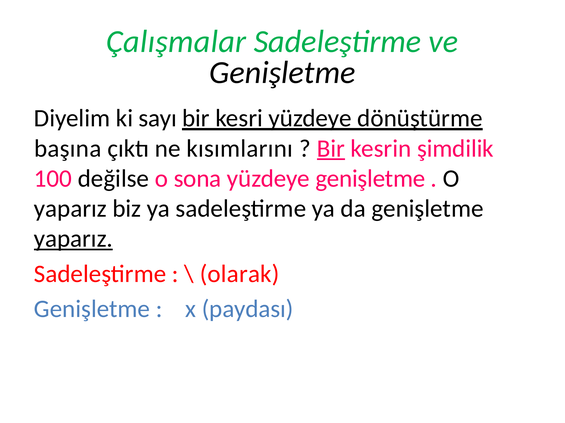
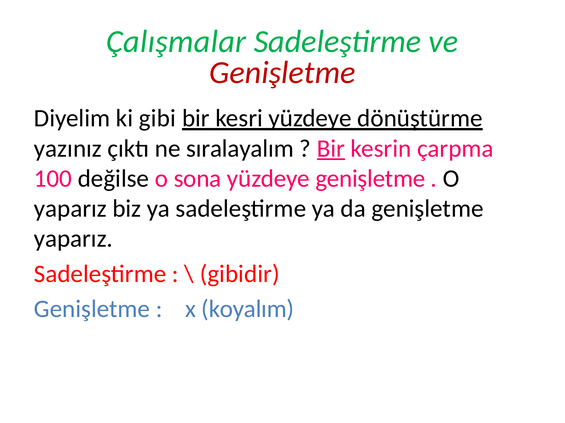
Genişletme colour: black -> red (282, 73)
sayı: sayı -> gibi (157, 119)
başına: başına -> yazınız (68, 149)
kısımlarını: kısımlarını -> sıralayalım (240, 149)
şimdilik: şimdilik -> çarpma (455, 149)
yaparız underline: present -> none (73, 239)
olarak: olarak -> gibidir (240, 274)
paydası: paydası -> koyalım (248, 309)
